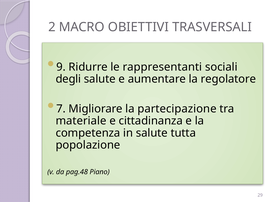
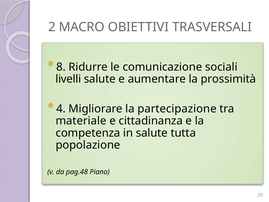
9: 9 -> 8 (61, 67)
rappresentanti: rappresentanti -> comunicazione (162, 67)
degli: degli -> livelli (68, 79)
regolatore: regolatore -> prossimità (228, 79)
7: 7 -> 4 (61, 109)
